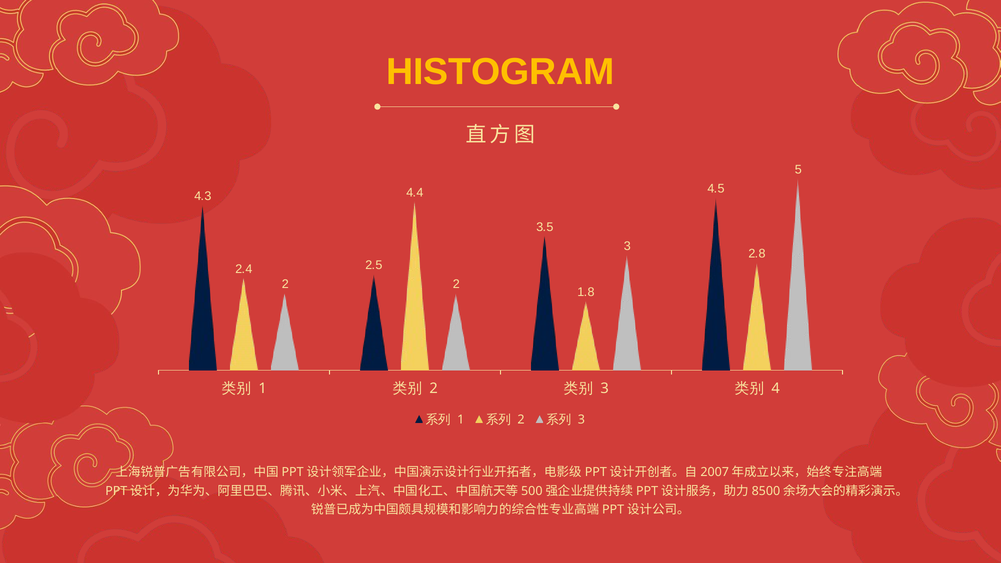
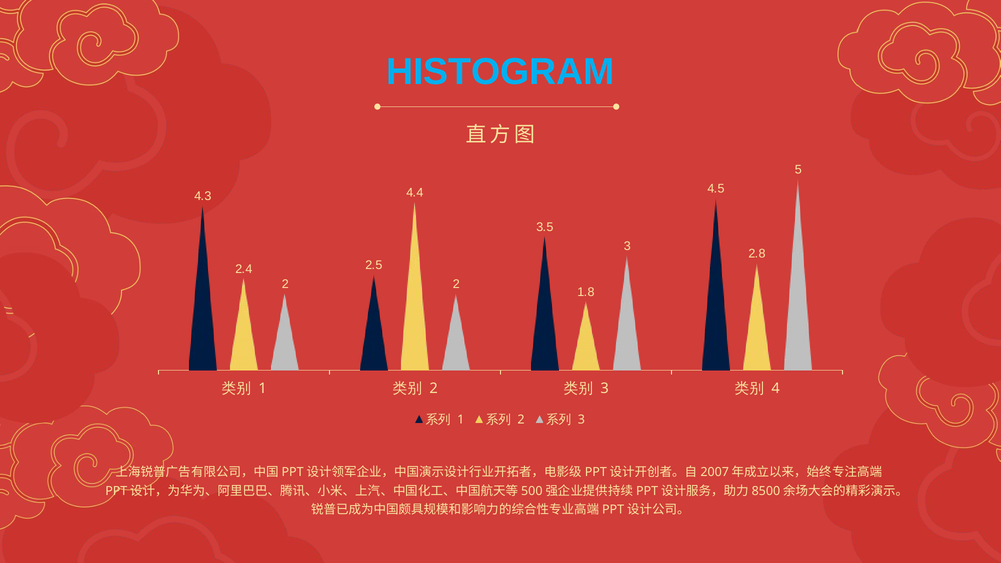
HISTOGRAM colour: yellow -> light blue (500, 72)
